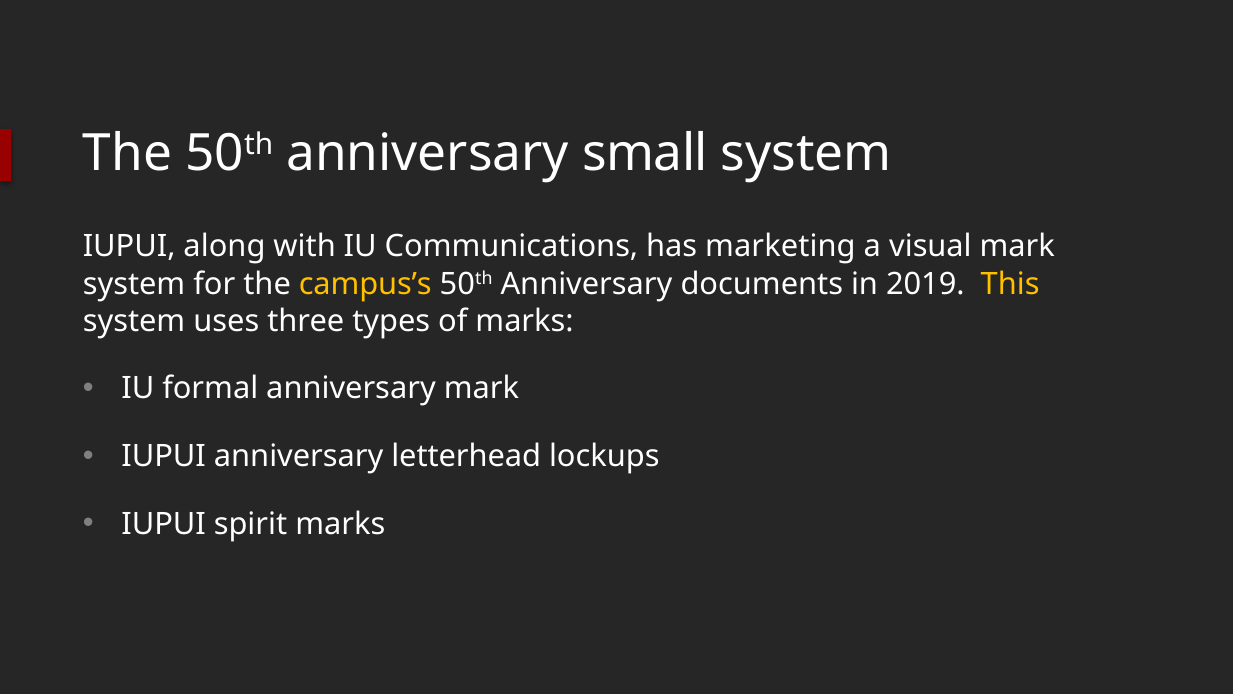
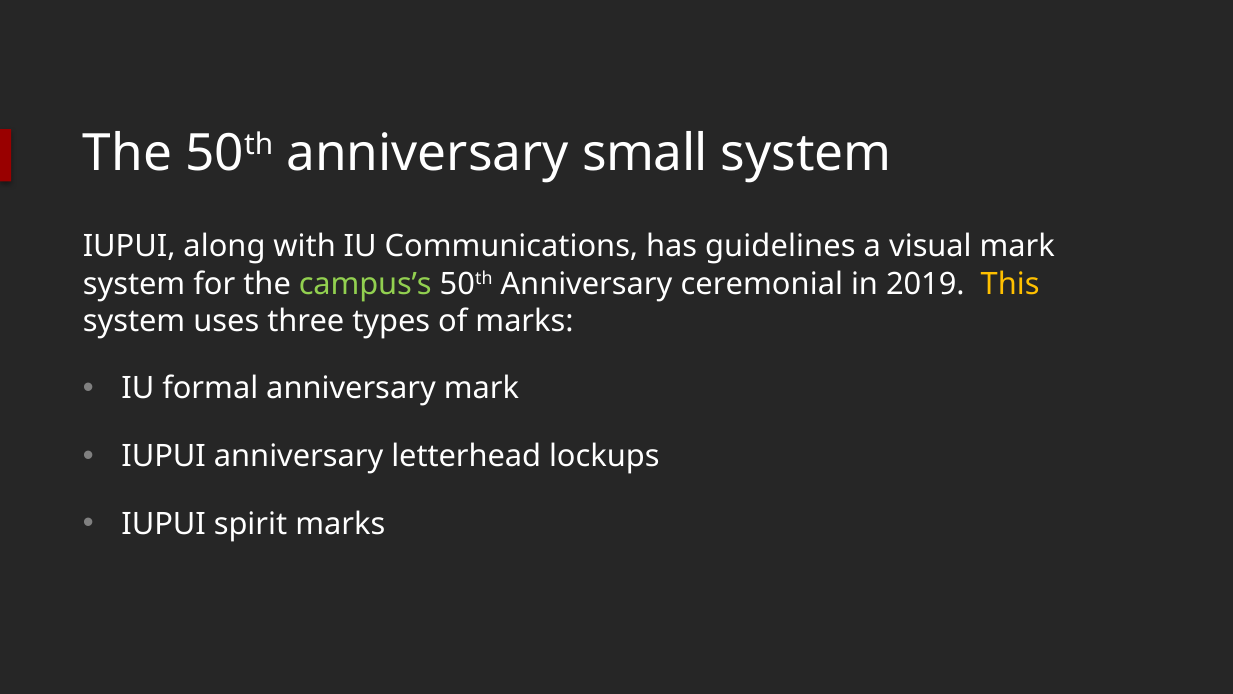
marketing: marketing -> guidelines (780, 247)
campus’s colour: yellow -> light green (365, 284)
documents: documents -> ceremonial (762, 284)
